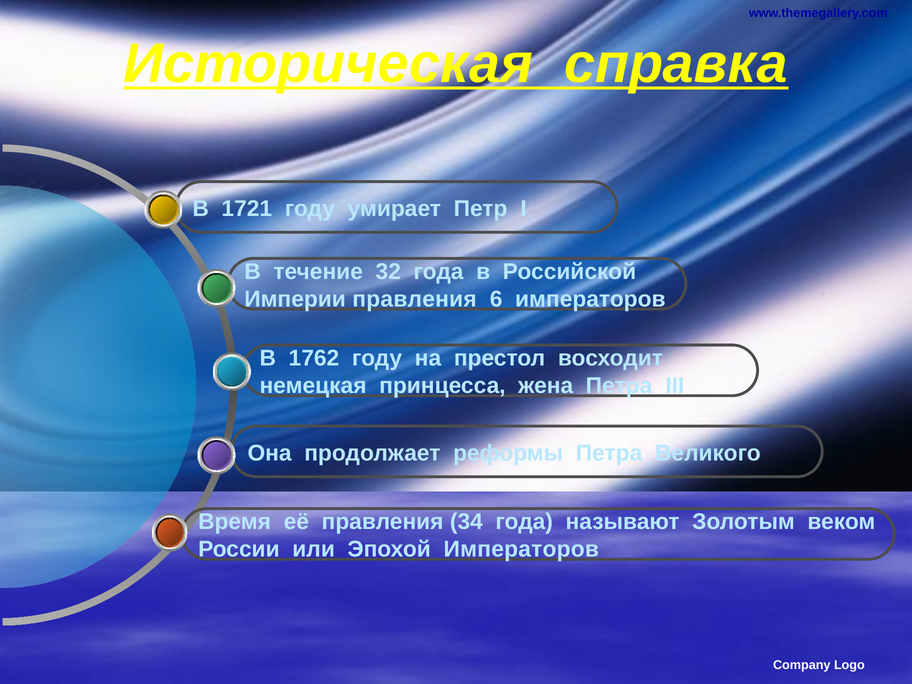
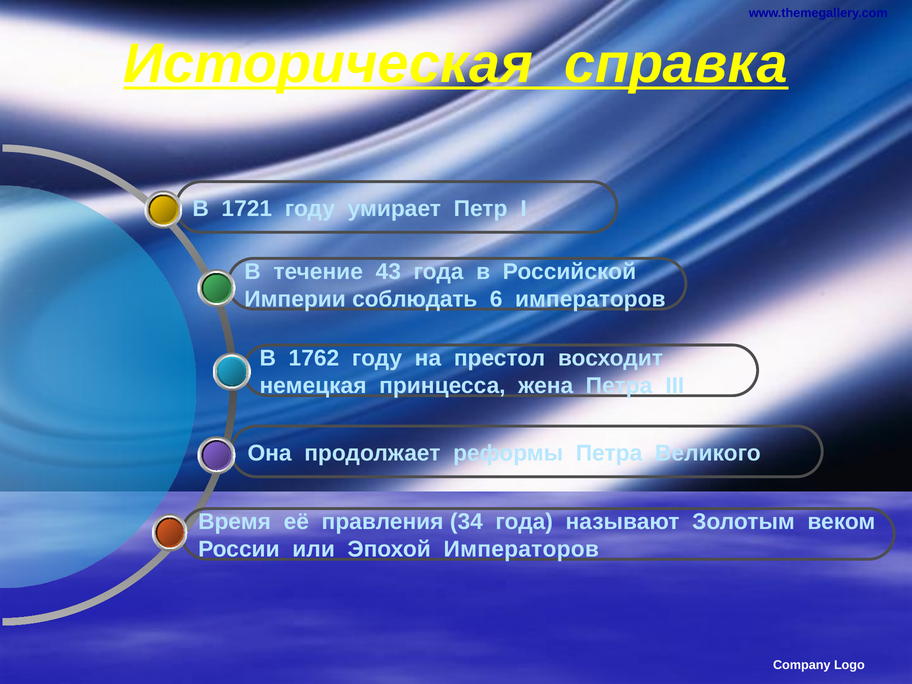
32: 32 -> 43 (388, 272)
правления: правления -> соблюдать (415, 299)
